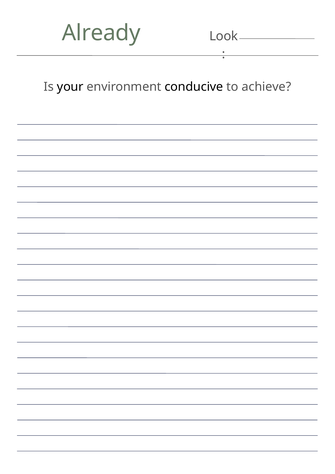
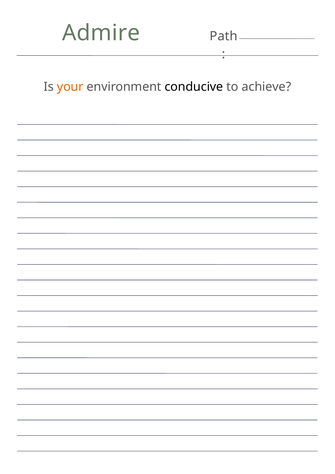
Already: Already -> Admire (101, 33)
Look: Look -> Path (224, 36)
your colour: black -> orange (70, 87)
